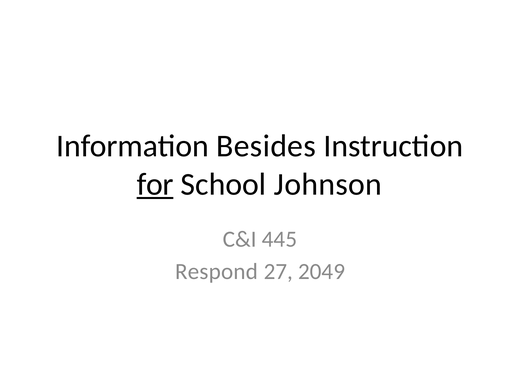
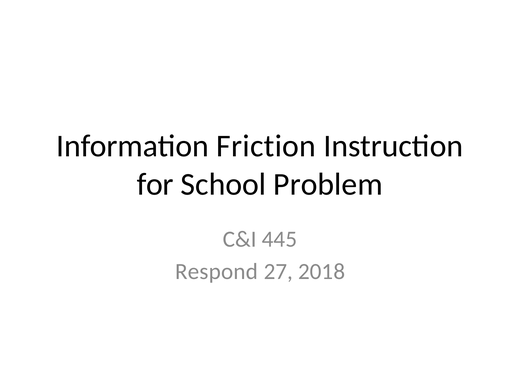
Besides: Besides -> Friction (266, 146)
for underline: present -> none (155, 184)
Johnson: Johnson -> Problem (328, 184)
2049: 2049 -> 2018 (322, 271)
